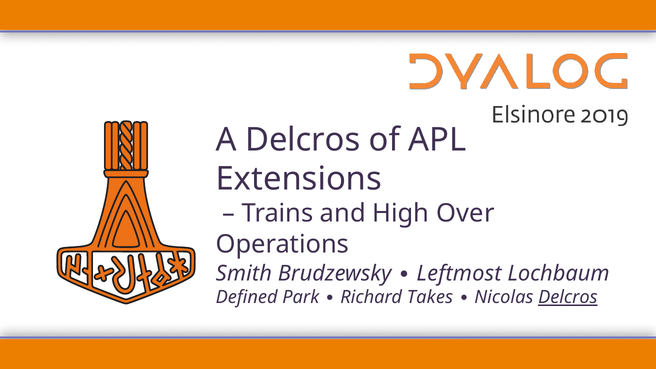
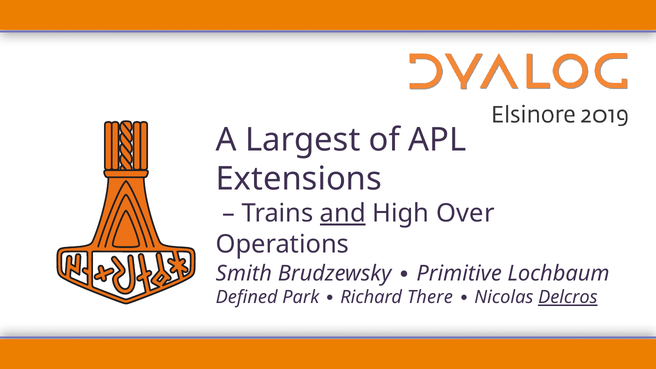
A Delcros: Delcros -> Largest (303, 140)
and underline: none -> present (343, 214)
Leftmost: Leftmost -> Primitive (459, 274)
Takes: Takes -> There (430, 297)
